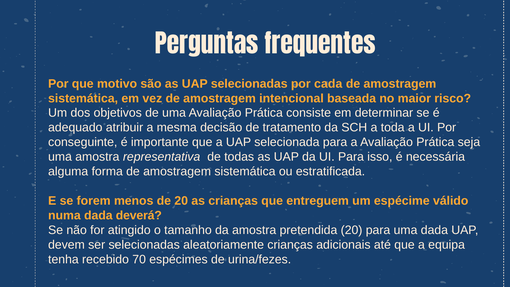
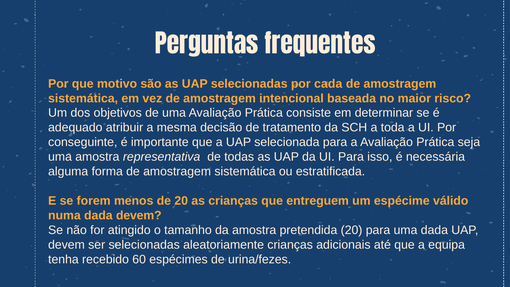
dada deverá: deverá -> devem (139, 215)
70: 70 -> 60 (139, 259)
